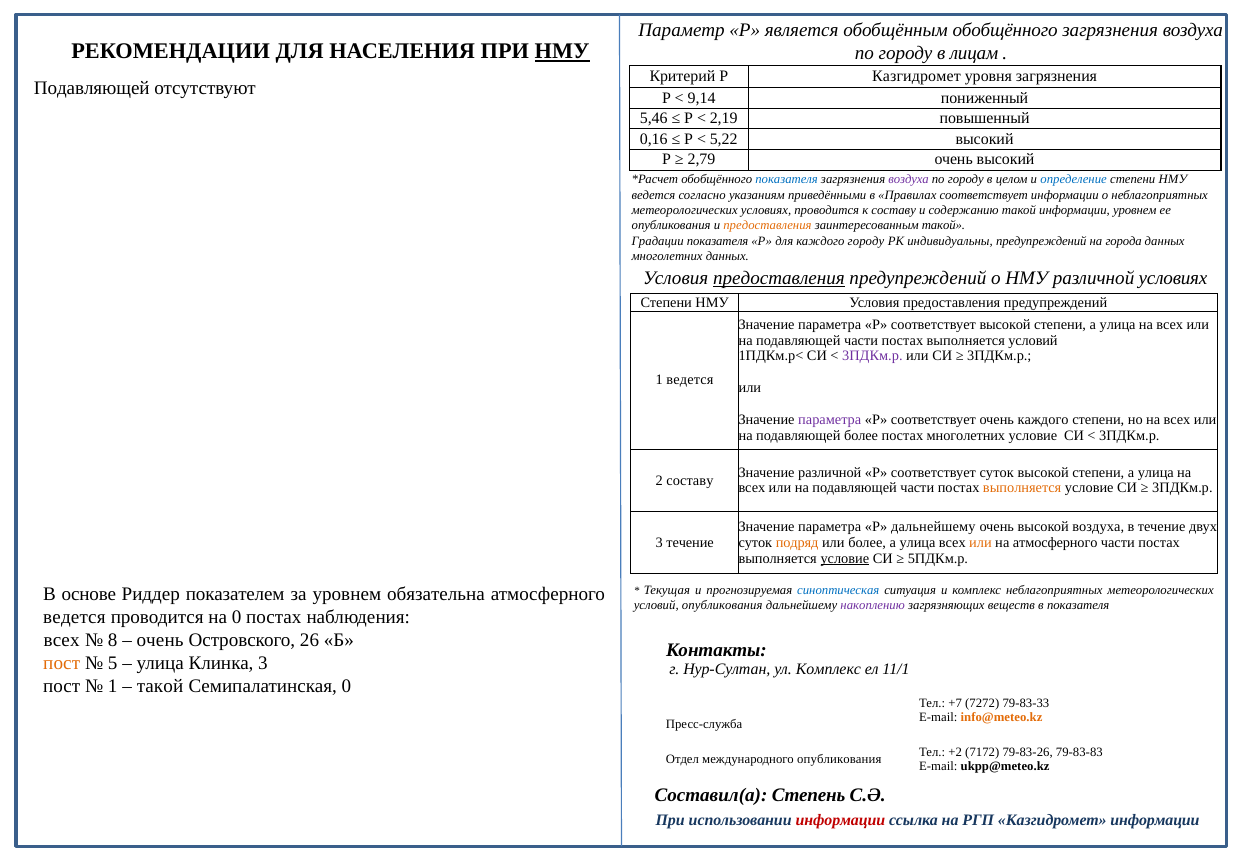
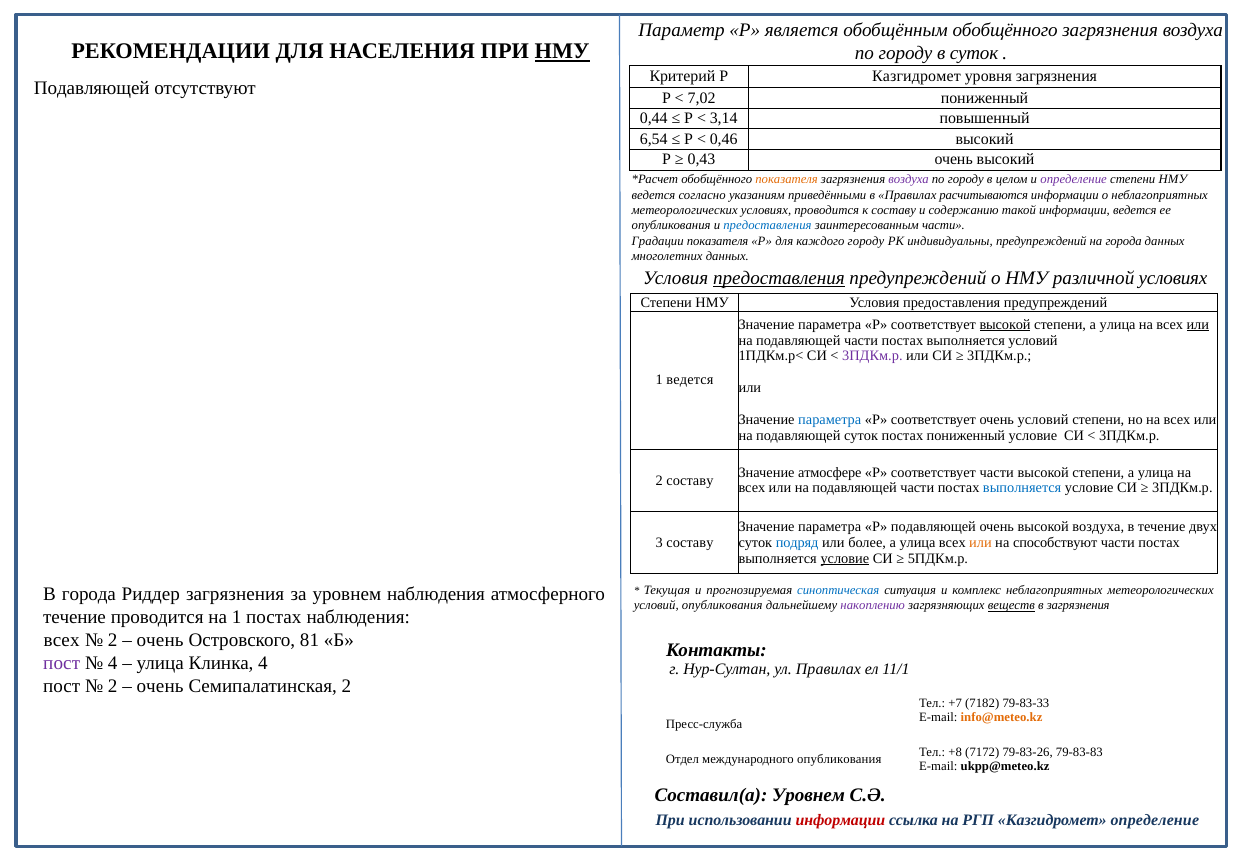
в лицам: лицам -> суток (974, 53)
9,14: 9,14 -> 7,02 (702, 98)
5,46: 5,46 -> 0,44 (654, 118)
2,19: 2,19 -> 3,14 (724, 118)
0,16: 0,16 -> 6,54 (654, 139)
5,22: 5,22 -> 0,46 (724, 139)
2,79: 2,79 -> 0,43 (701, 159)
показателя colour: blue -> orange (787, 180)
определение colour: blue -> purple (1074, 180)
Правилах соответствует: соответствует -> расчитываются (984, 195)
информации уровнем: уровнем -> ведется (1135, 210)
предоставления colour: orange -> blue (767, 225)
заинтересованным такой: такой -> части (943, 225)
высокой underline: none -> present (1005, 324)
или underline: none -> present (1198, 324)
параметра colour: purple -> blue (830, 420)
очень каждого: каждого -> условий (1043, 420)
подавляющей более: более -> суток (861, 436)
постах многолетних: многолетних -> пониженный (966, 436)
Значение различной: различной -> атмосфере (830, 472)
соответствует суток: суток -> части (997, 472)
выполняется colour: orange -> blue (1022, 488)
Р дальнейшему: дальнейшему -> подавляющей (933, 526)
3 течение: течение -> составу (690, 542)
подряд colour: orange -> blue (797, 542)
на атмосферного: атмосферного -> способствуют (1055, 542)
В основе: основе -> города (89, 594)
Риддер показателем: показателем -> загрязнения (235, 594)
уровнем обязательна: обязательна -> наблюдения (436, 594)
веществ underline: none -> present (1011, 605)
в показателя: показателя -> загрязнения (1078, 605)
ведется: ведется -> течение (75, 617)
на 0: 0 -> 1 (237, 617)
8: 8 -> 2 (113, 640)
26: 26 -> 81 (310, 640)
пост colour: orange -> purple (62, 663)
5: 5 -> 4 (113, 663)
Клинка 3: 3 -> 4 (263, 663)
ул Комплекс: Комплекс -> Правилах (828, 669)
1: 1 -> 2 (113, 686)
такой: такой -> очень (160, 686)
Семипалатинская 0: 0 -> 2 (346, 686)
7272: 7272 -> 7182 (982, 703)
+2: +2 -> +8 (955, 752)
Составил(а Степень: Степень -> Уровнем (809, 795)
Казгидромет информации: информации -> определение (1155, 819)
